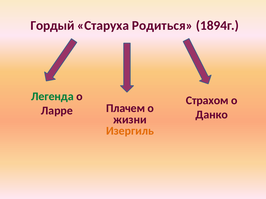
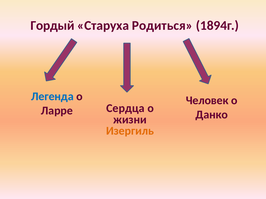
Легенда colour: green -> blue (52, 97)
Страхом: Страхом -> Человек (207, 101)
Плачем: Плачем -> Сердца (125, 109)
